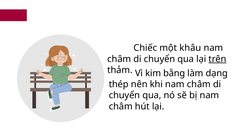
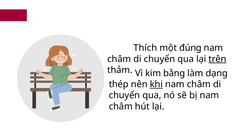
Chiếc: Chiếc -> Thích (145, 48)
khâu: khâu -> đúng (190, 48)
khi underline: none -> present (156, 84)
